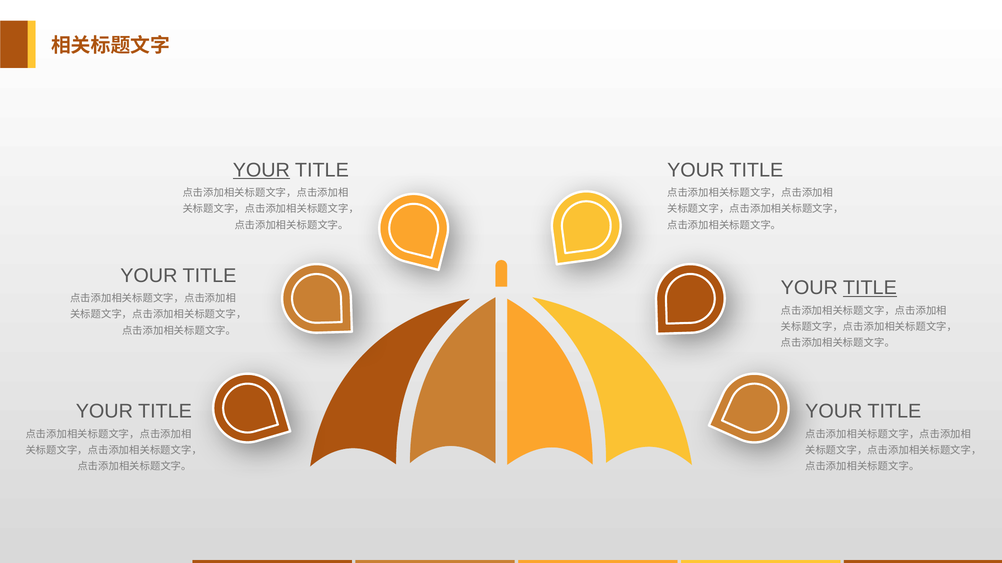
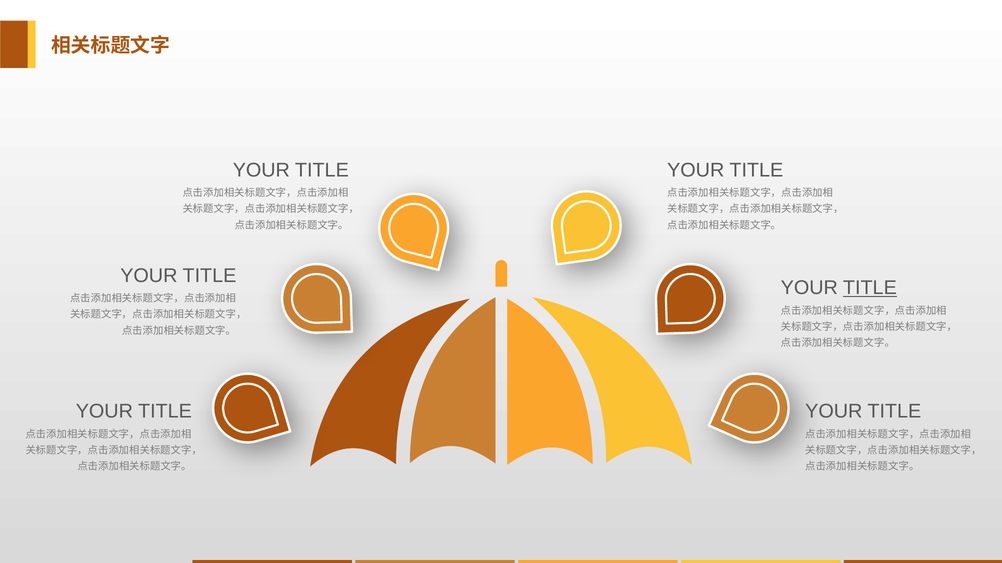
YOUR underline: present -> none (261, 170)
